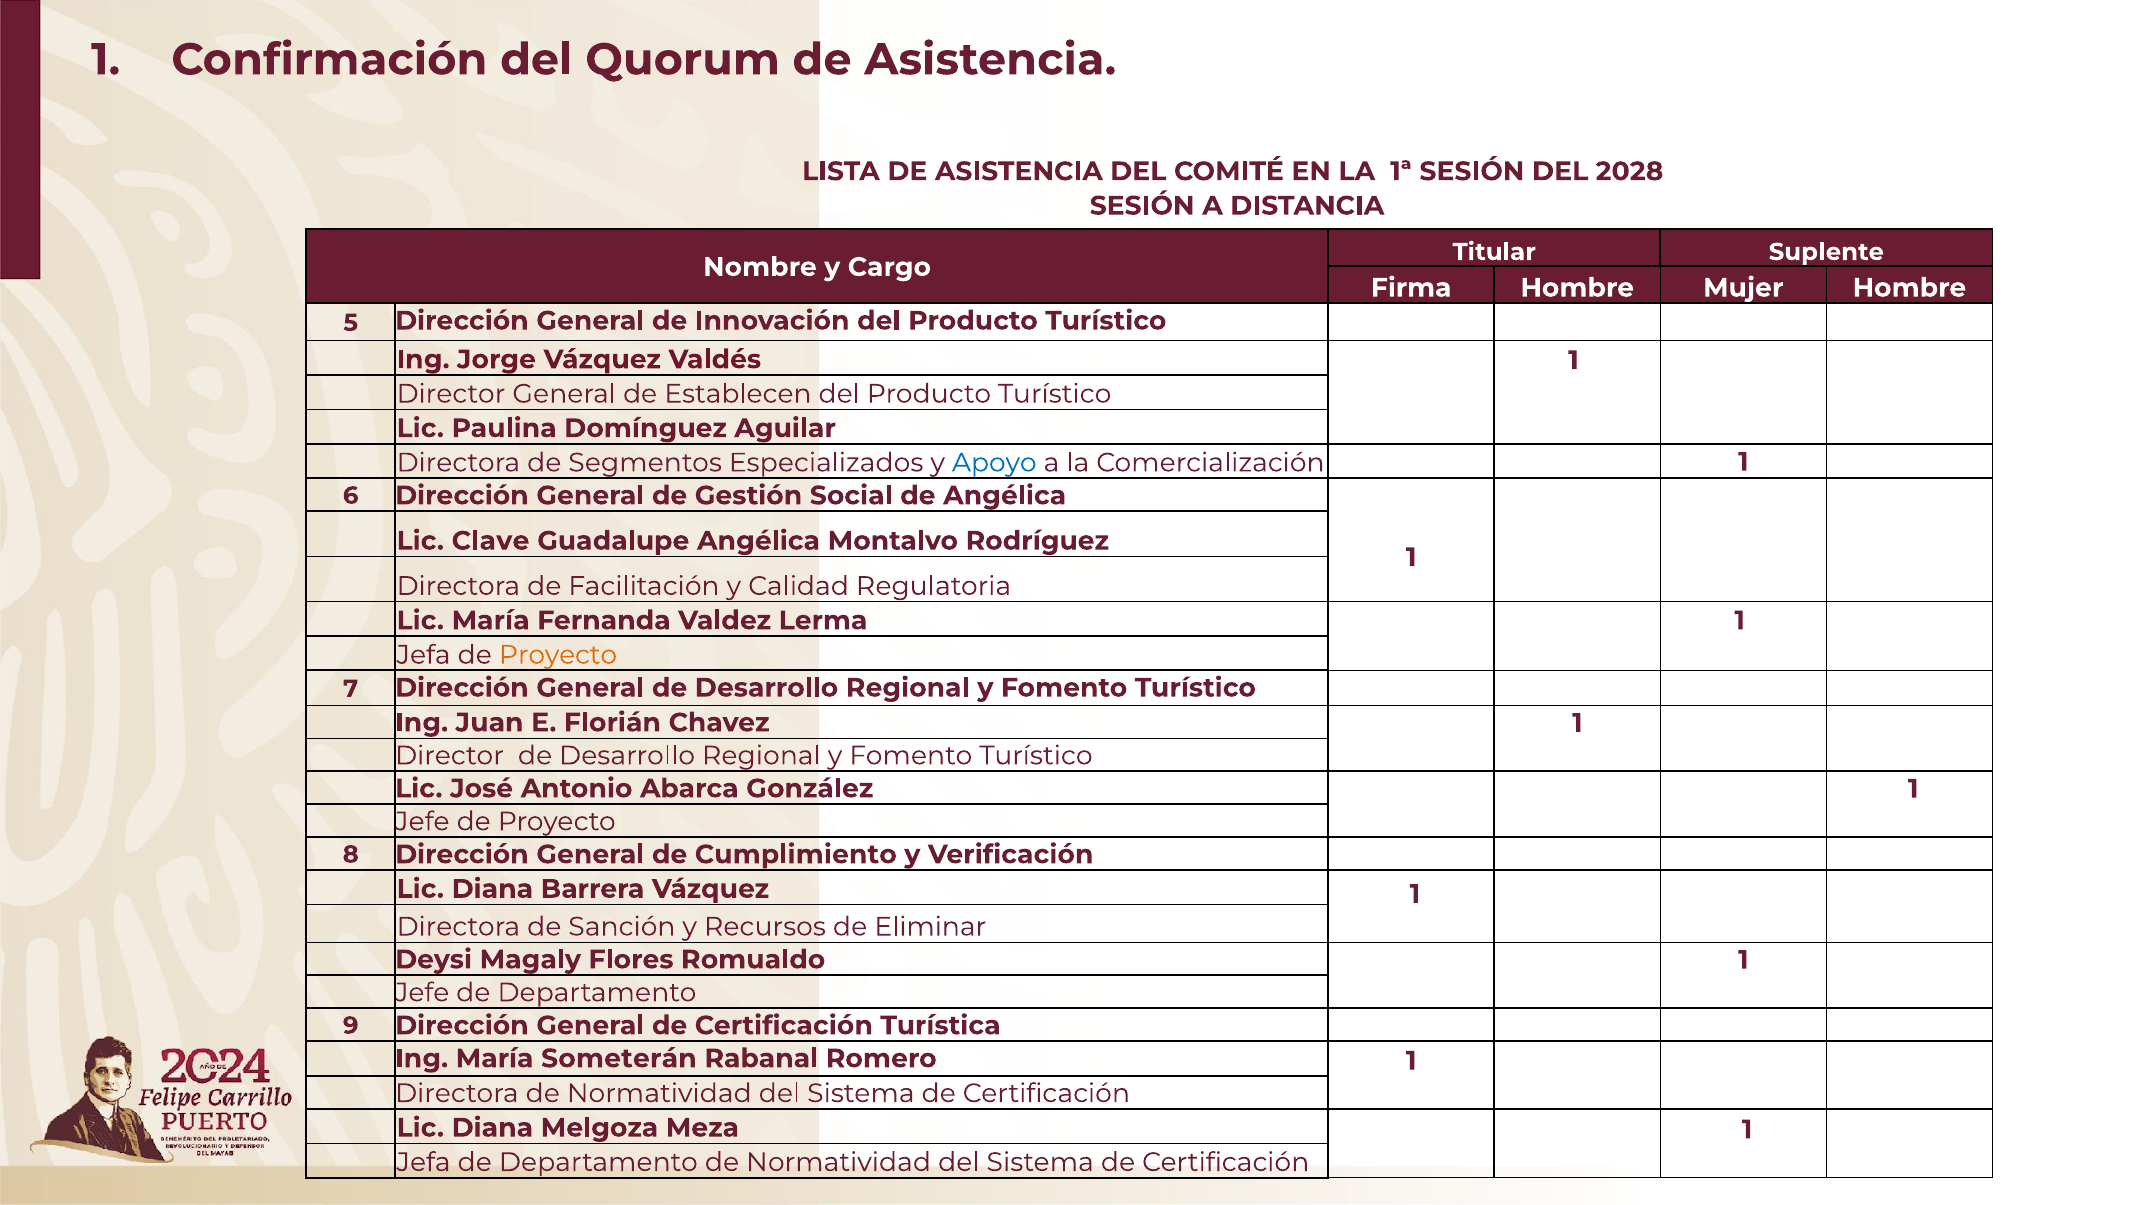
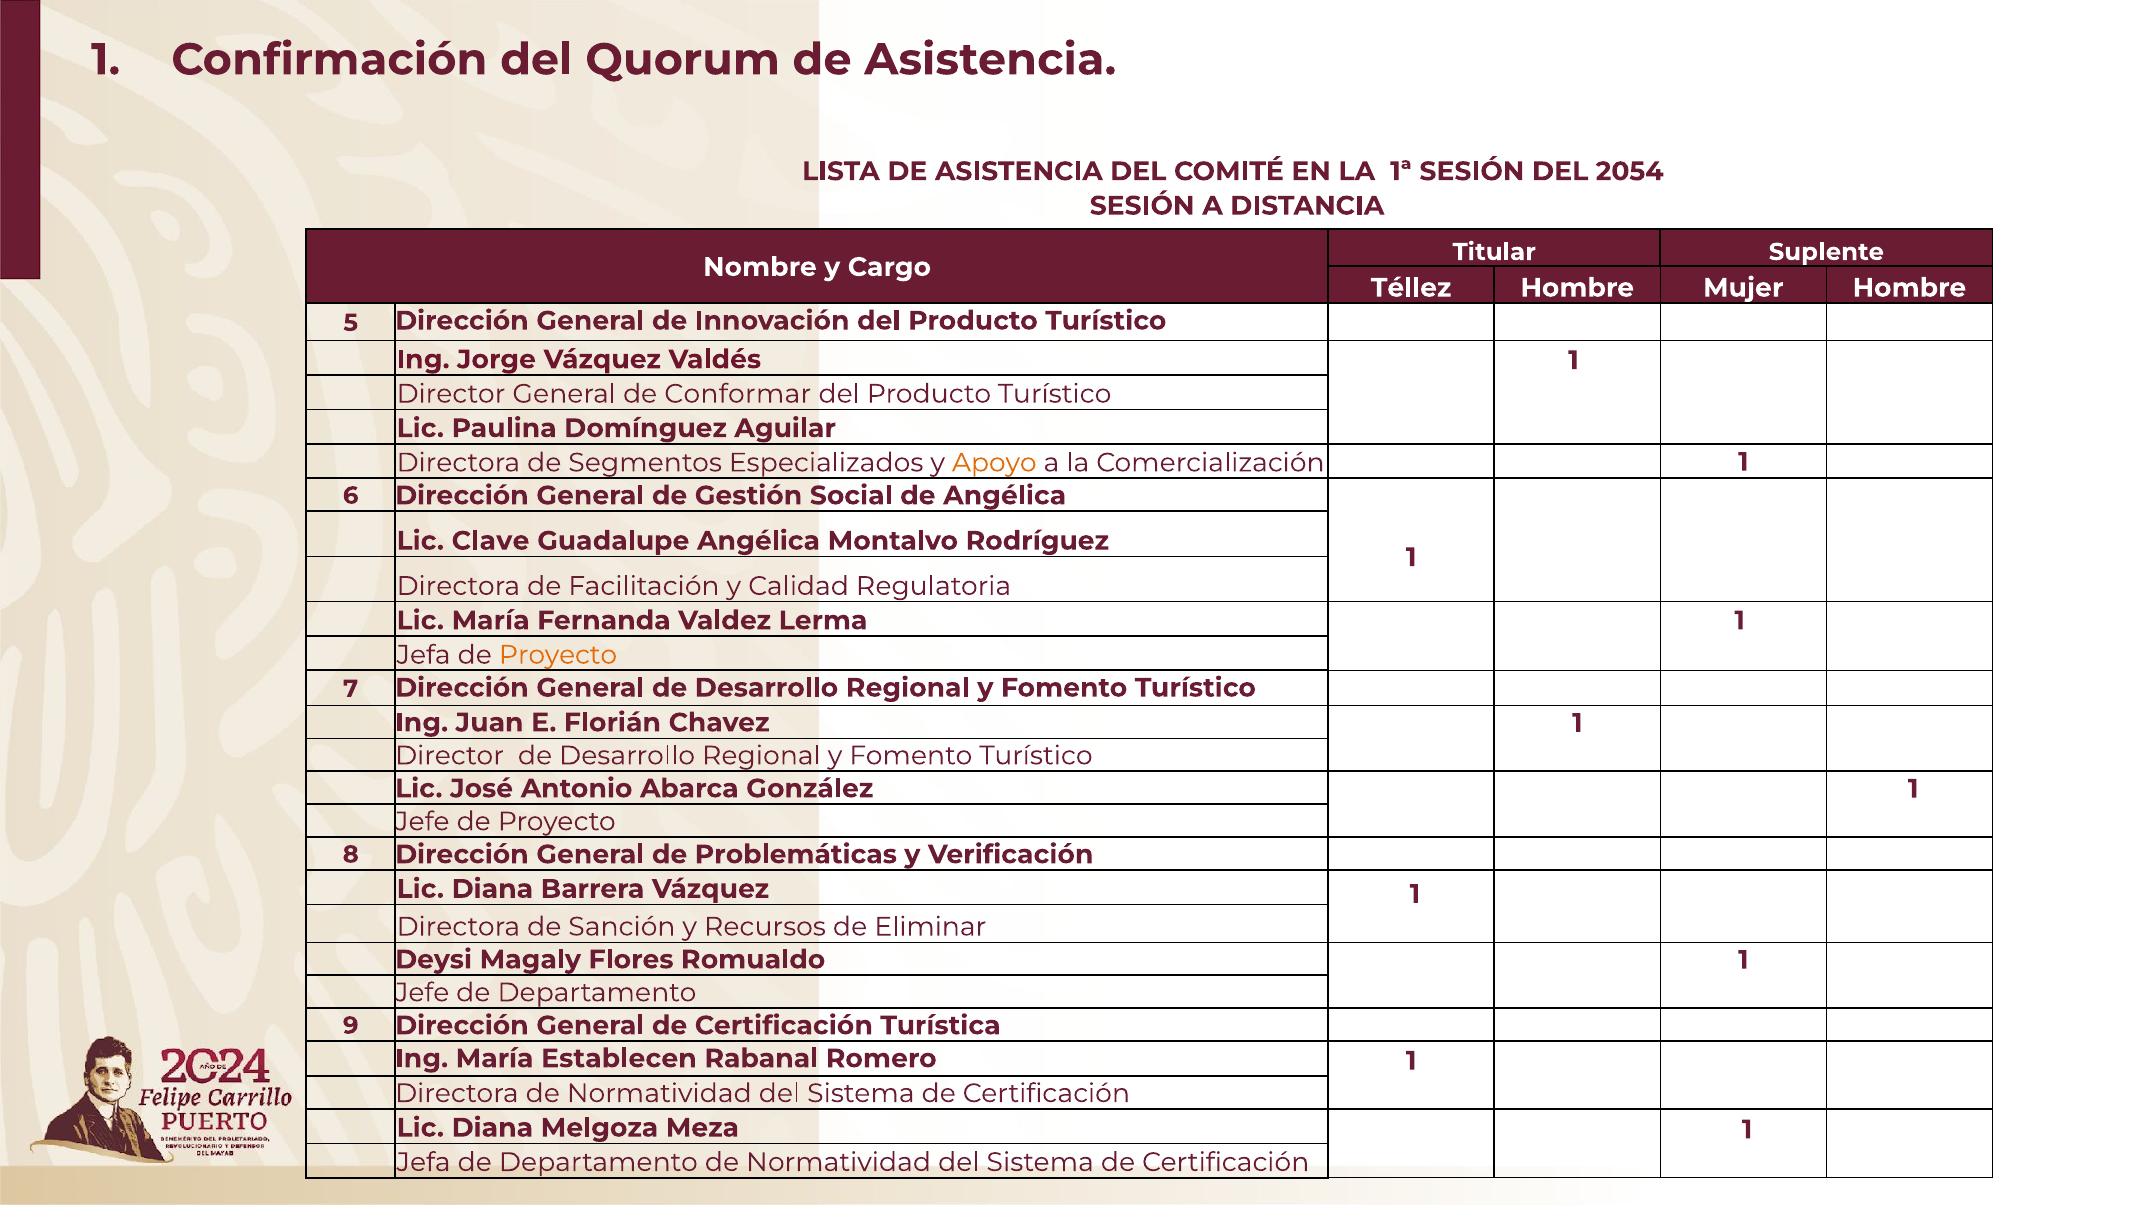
2028: 2028 -> 2054 (1630, 171)
Firma: Firma -> Téllez (1411, 288)
Establecen: Establecen -> Conformar (738, 394)
Apoyo colour: blue -> orange (994, 463)
Cumplimiento: Cumplimiento -> Problemáticas (796, 854)
Someterán: Someterán -> Establecen (619, 1058)
